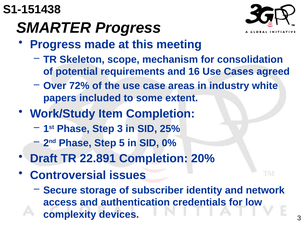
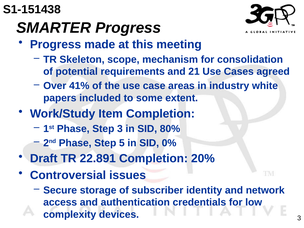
16: 16 -> 21 (194, 72)
72%: 72% -> 41% (79, 86)
25%: 25% -> 80% (170, 129)
